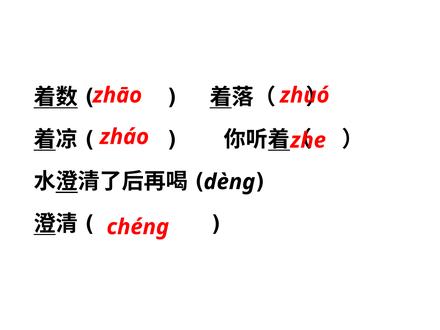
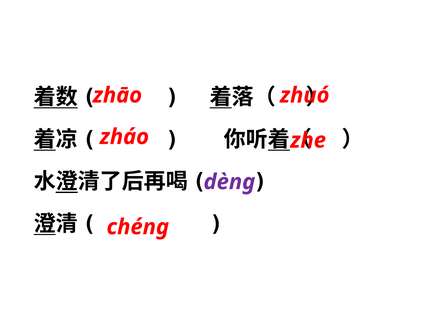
dèng colour: black -> purple (229, 182)
